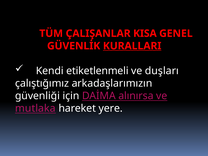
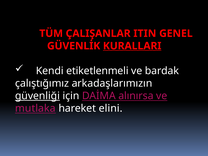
KISA: KISA -> ITIN (145, 33)
duşları: duşları -> bardak (162, 71)
güvenliği underline: none -> present (37, 96)
yere: yere -> elini (111, 108)
